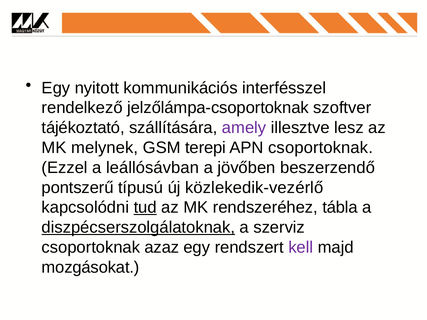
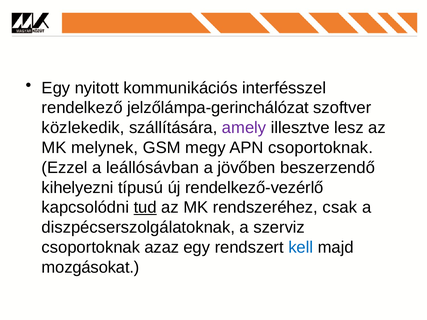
jelzőlámpa-csoportoknak: jelzőlámpa-csoportoknak -> jelzőlámpa-gerinchálózat (218, 108)
tájékoztató: tájékoztató -> közlekedik (83, 128)
terepi: terepi -> megy (206, 148)
pontszerű: pontszerű -> kihelyezni (78, 188)
közlekedik-vezérlő: közlekedik-vezérlő -> rendelkező-vezérlő (254, 188)
tábla: tábla -> csak (340, 208)
diszpécserszolgálatoknak underline: present -> none (138, 228)
kell colour: purple -> blue (301, 247)
